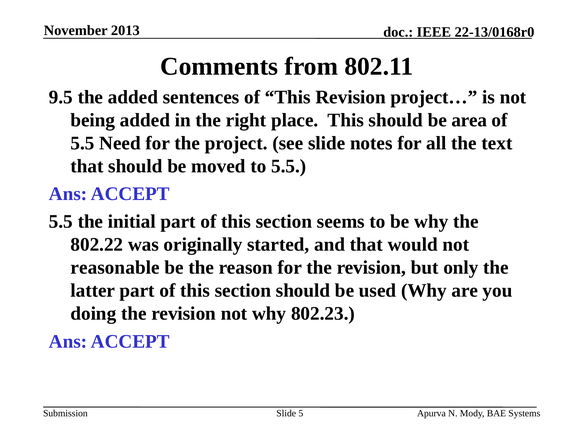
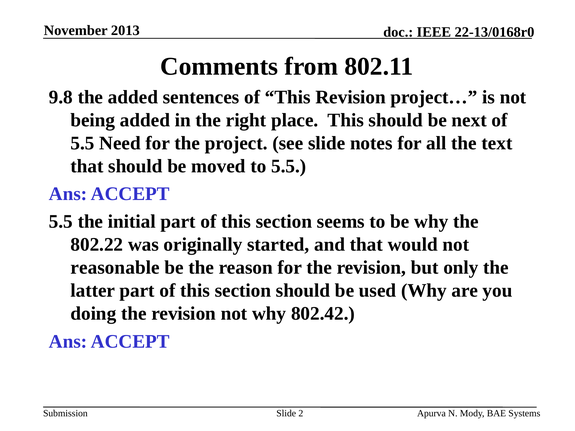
9.5: 9.5 -> 9.8 (61, 97)
area: area -> next (469, 120)
802.23: 802.23 -> 802.42 (323, 314)
5: 5 -> 2 (301, 414)
